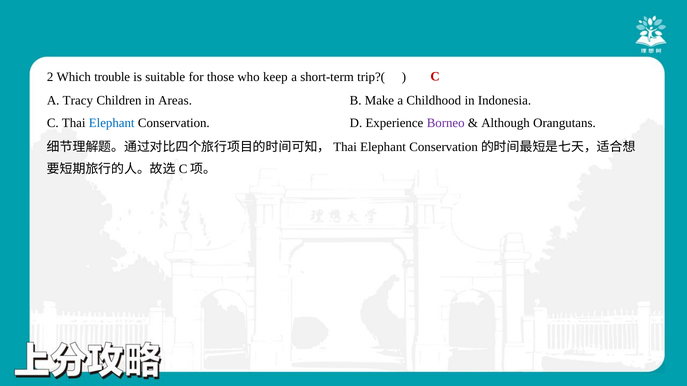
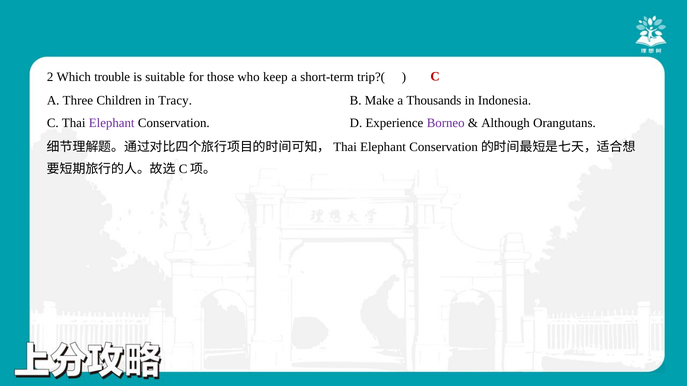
Tracy: Tracy -> Three (78, 101)
Areas: Areas -> Tracy (175, 101)
Childhood: Childhood -> Thousands (434, 101)
Elephant colour: blue -> purple (112, 123)
